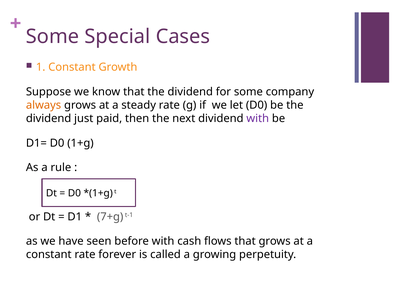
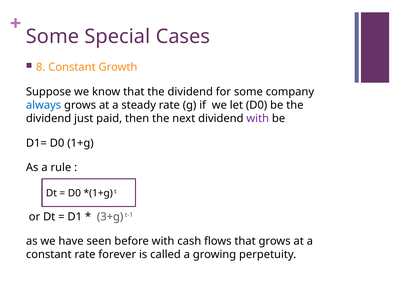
1: 1 -> 8 (41, 67)
always colour: orange -> blue (44, 105)
7+g: 7+g -> 3+g (110, 217)
